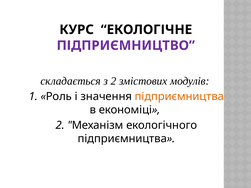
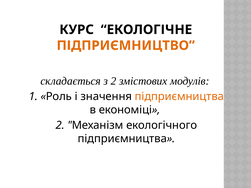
ПІДПРИЄМНИЦТВО colour: purple -> orange (126, 46)
